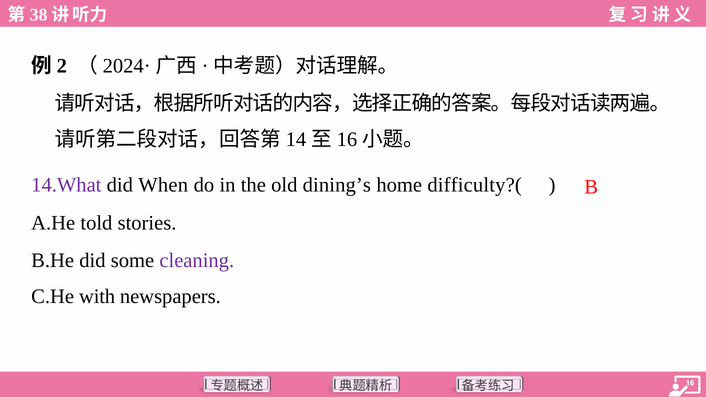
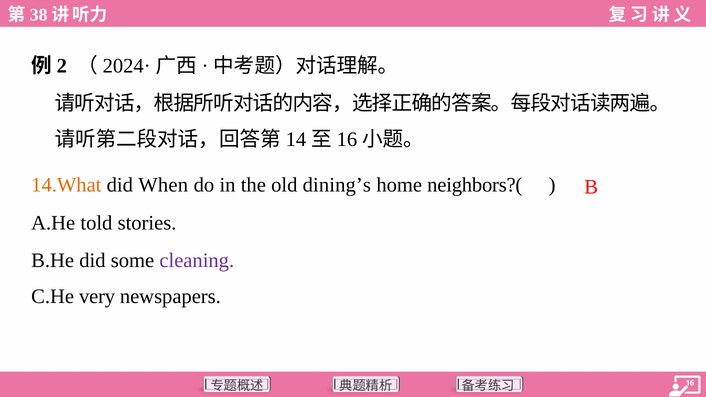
14.What colour: purple -> orange (66, 185)
difficulty?(: difficulty?( -> neighbors?( (475, 185)
with: with -> very (97, 296)
